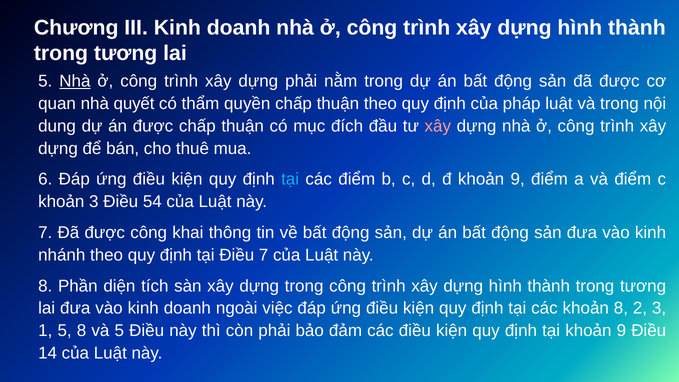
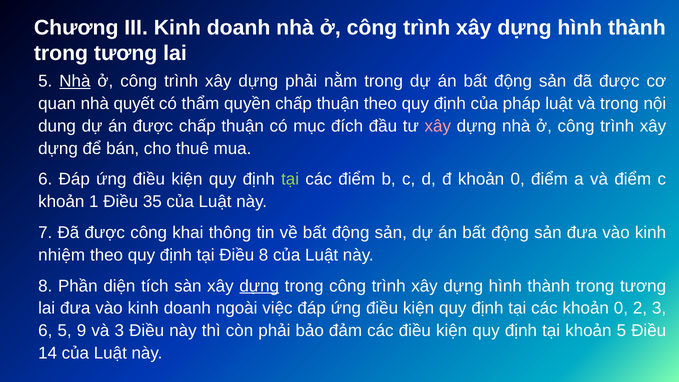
tại colour: light blue -> light green (290, 179)
đ khoản 9: 9 -> 0 (518, 179)
khoản 3: 3 -> 1 (94, 202)
54: 54 -> 35 (152, 202)
nhánh: nhánh -> nhiệm (62, 255)
Điều 7: 7 -> 8 (264, 255)
dựng underline: none -> present (259, 286)
các khoản 8: 8 -> 0 (621, 308)
1: 1 -> 6 (45, 331)
5 8: 8 -> 9 (82, 331)
và 5: 5 -> 3 (119, 331)
tại khoản 9: 9 -> 5 (621, 331)
